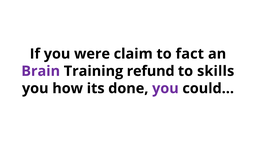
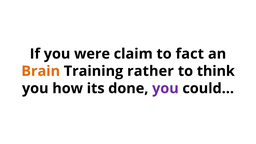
Brain colour: purple -> orange (41, 71)
refund: refund -> rather (150, 71)
skills: skills -> think (216, 71)
